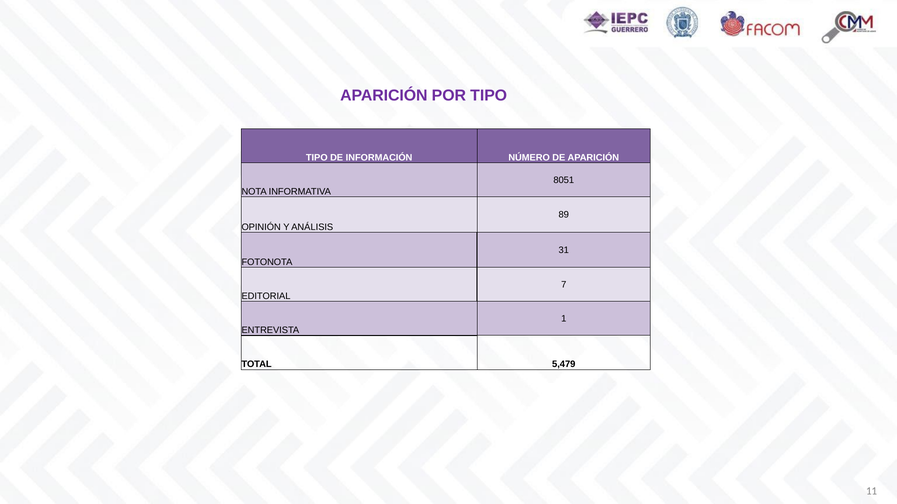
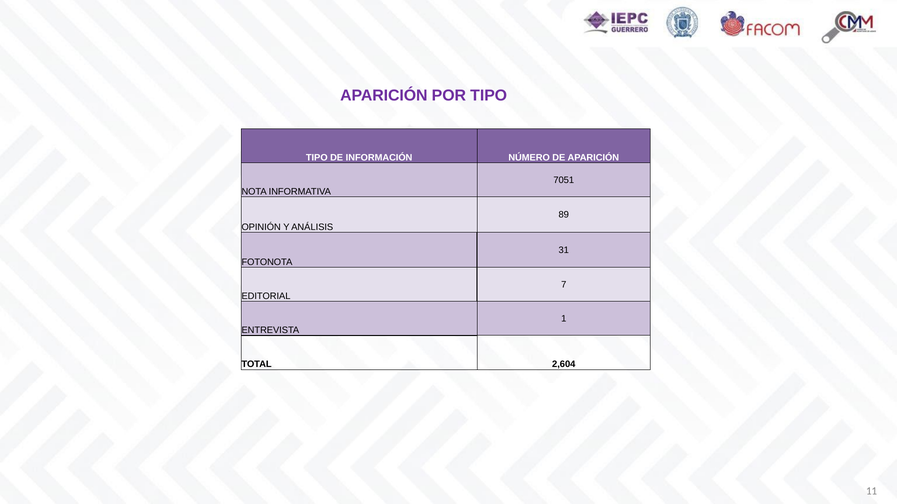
8051: 8051 -> 7051 (564, 180)
5,479: 5,479 -> 2,604 (564, 365)
